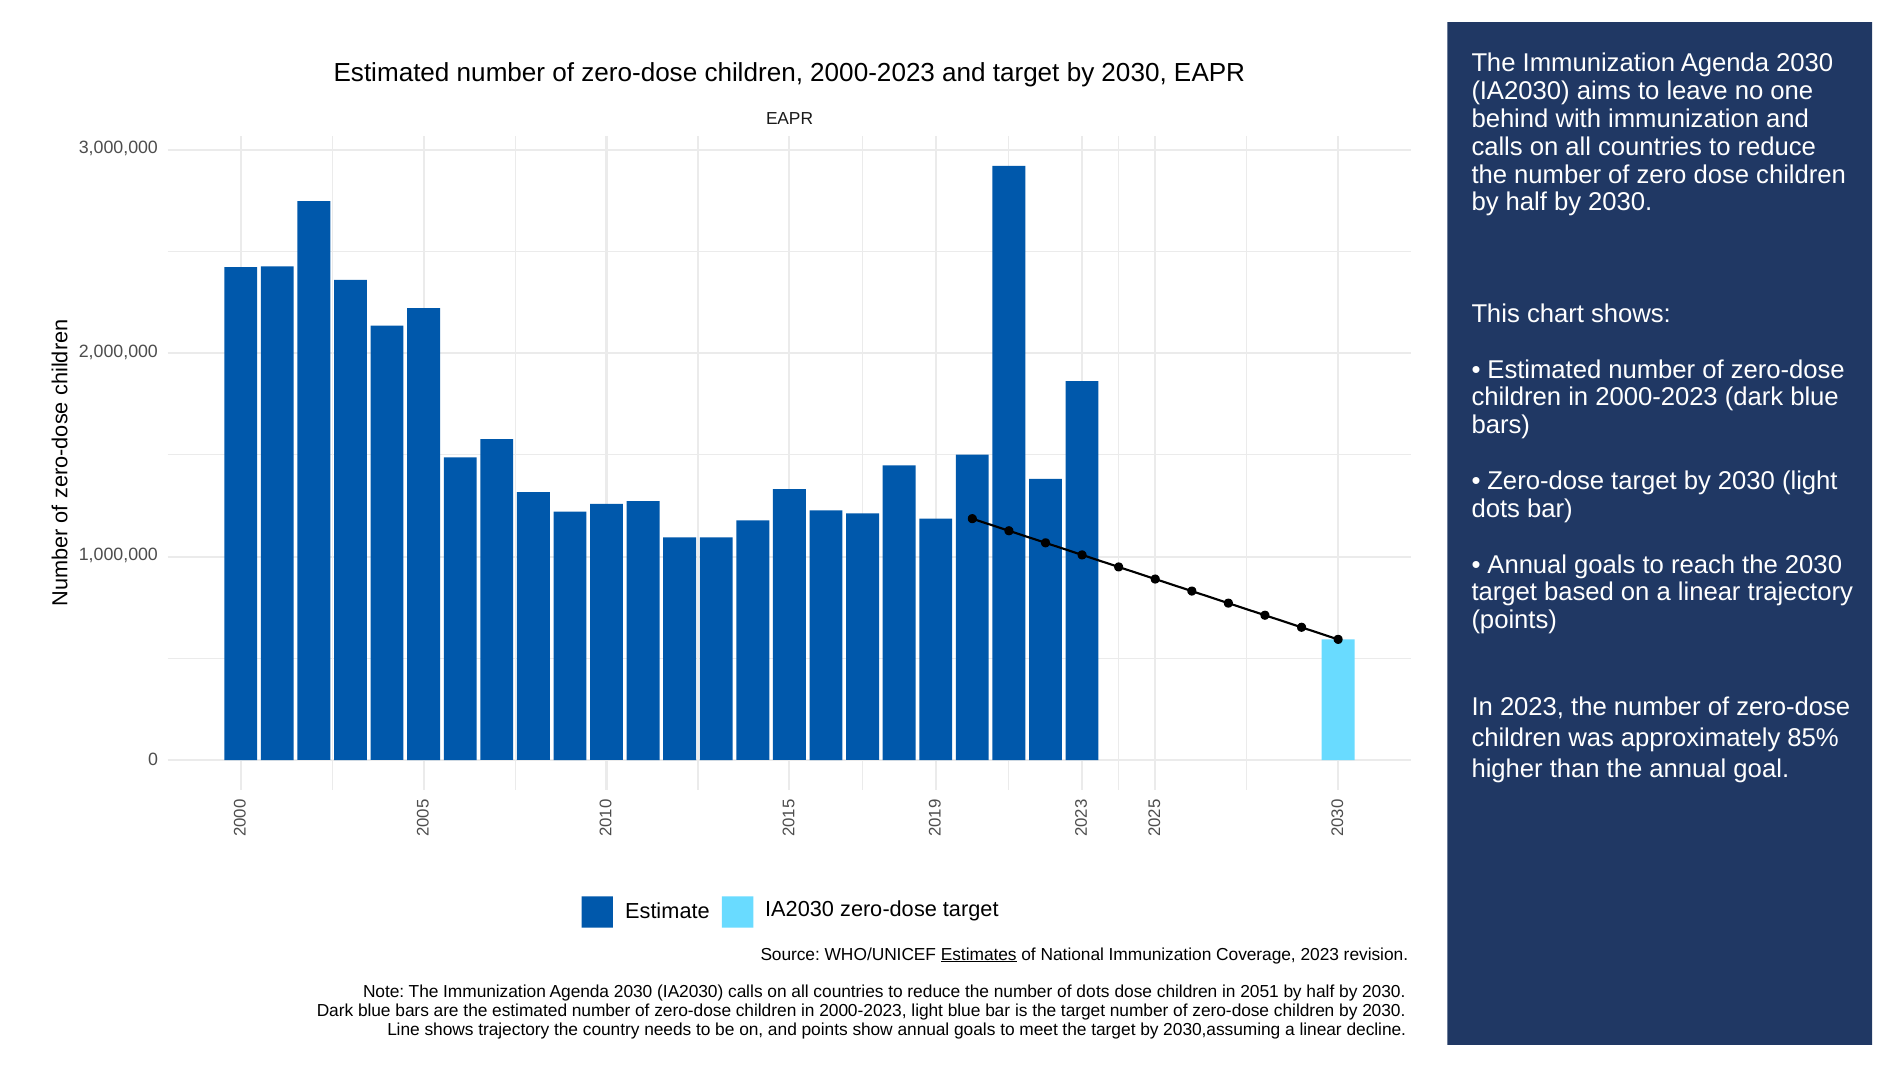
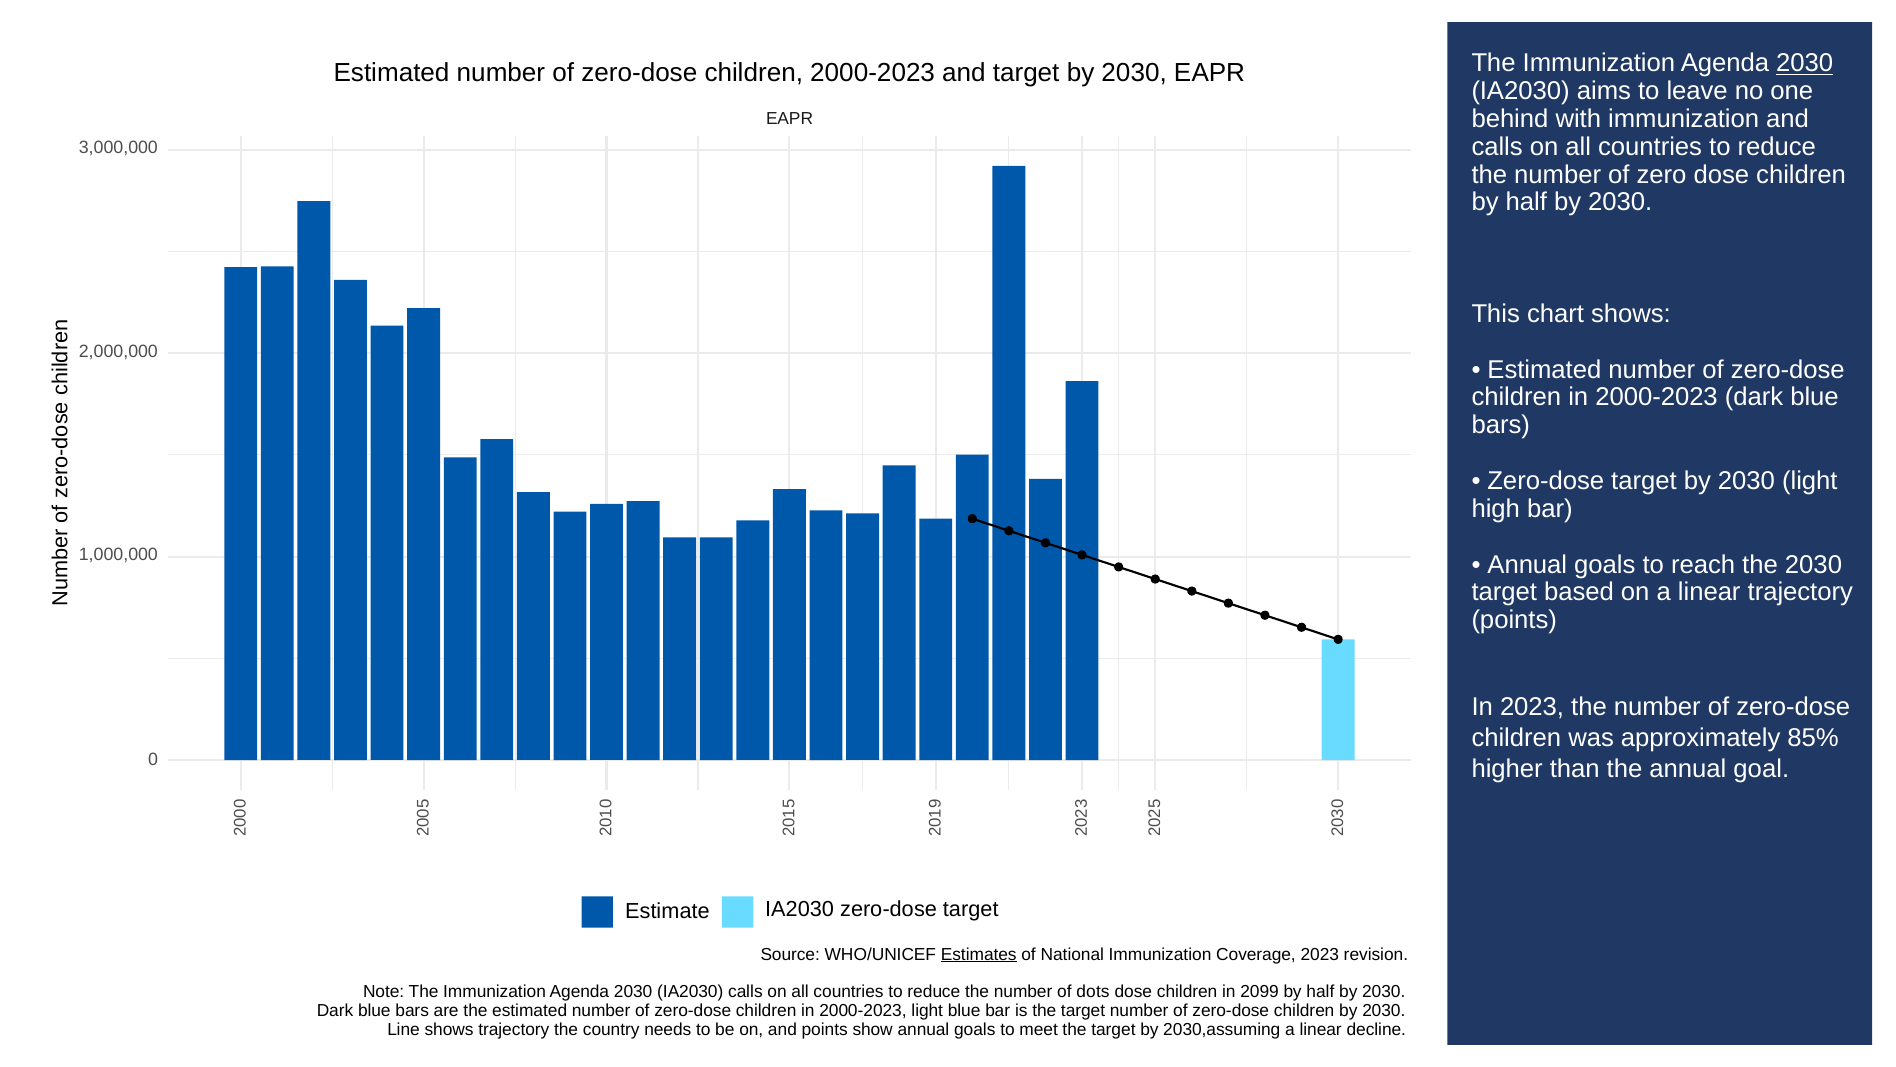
2030 underline: none -> present (1805, 63)
dots: dots -> high (1496, 509)
2051: 2051 -> 2099 (1260, 992)
